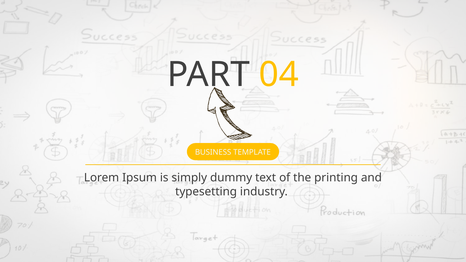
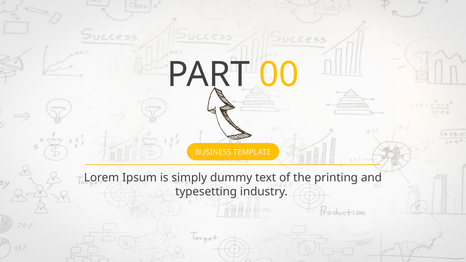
04: 04 -> 00 (279, 75)
